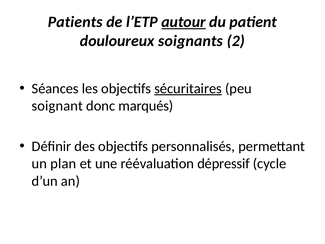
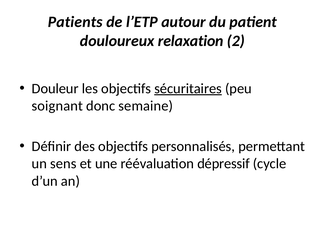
autour underline: present -> none (184, 22)
soignants: soignants -> relaxation (191, 41)
Séances: Séances -> Douleur (55, 88)
marqués: marqués -> semaine (146, 106)
plan: plan -> sens (63, 164)
